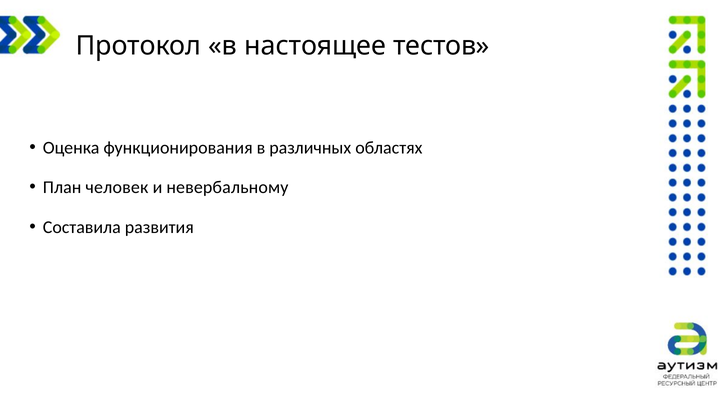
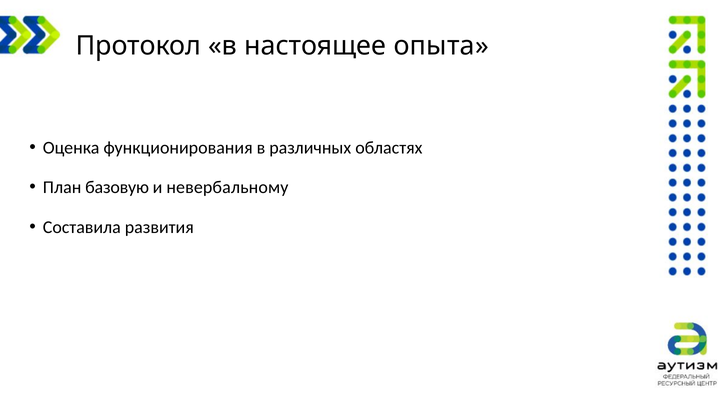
тестов: тестов -> опыта (441, 46)
человек: человек -> базовую (117, 187)
